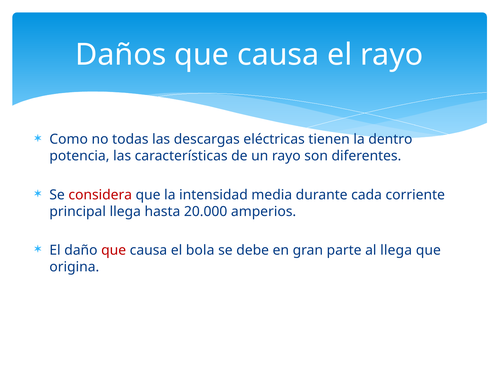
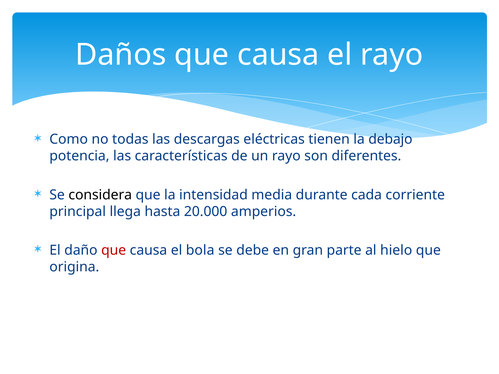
dentro: dentro -> debajo (390, 139)
considera colour: red -> black (100, 195)
al llega: llega -> hielo (396, 250)
